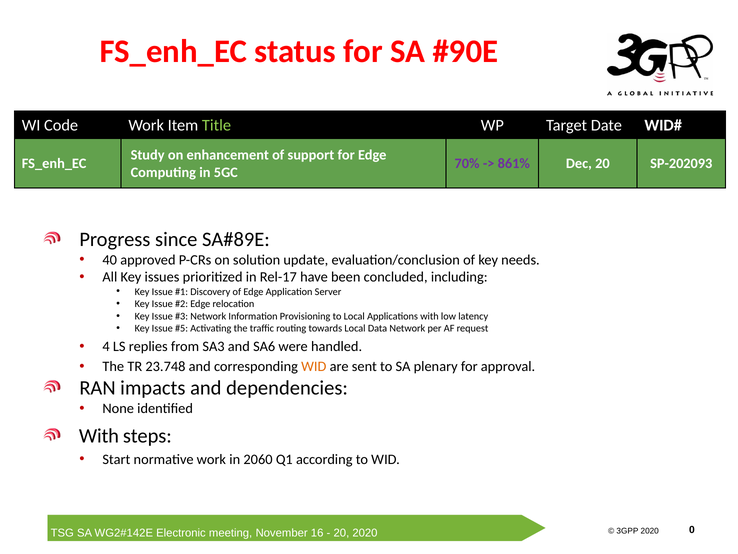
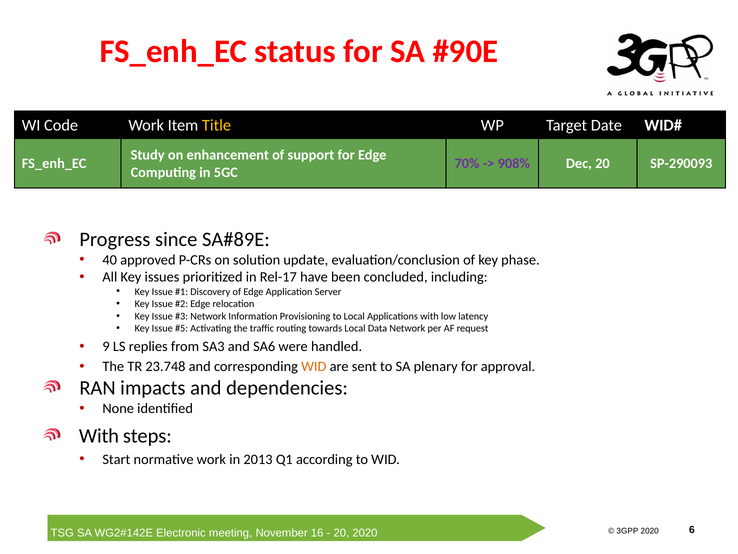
Title colour: light green -> yellow (216, 125)
861%: 861% -> 908% (514, 163)
SP-202093: SP-202093 -> SP-290093 (681, 163)
needs: needs -> phase (520, 260)
4: 4 -> 9 (106, 346)
2060: 2060 -> 2013 (258, 459)
0: 0 -> 6 (692, 529)
